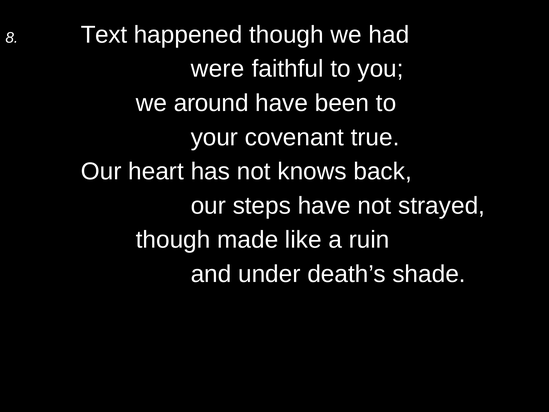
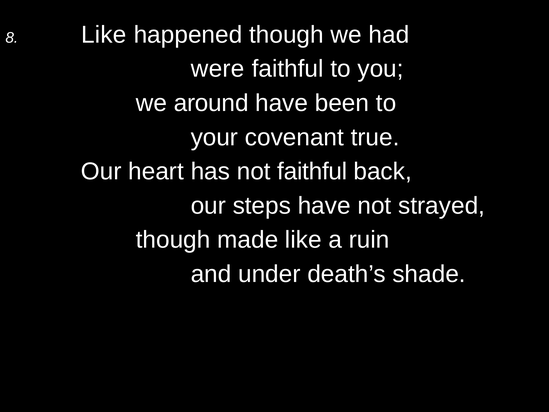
8 Text: Text -> Like (104, 35)
not knows: knows -> faithful (312, 171)
